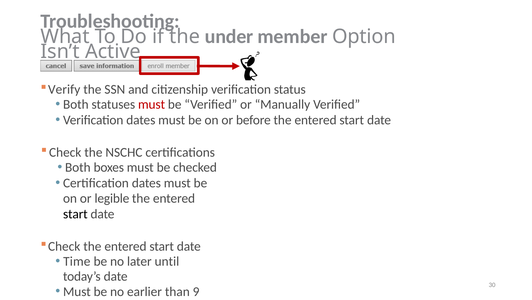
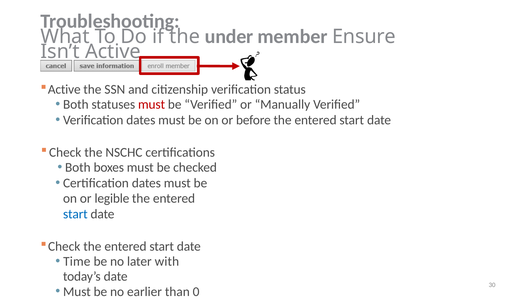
Option: Option -> Ensure (364, 36)
Verify: Verify -> Active (64, 89)
start colour: black -> blue (75, 214)
until: until -> with (167, 261)
9: 9 -> 0 (196, 291)
